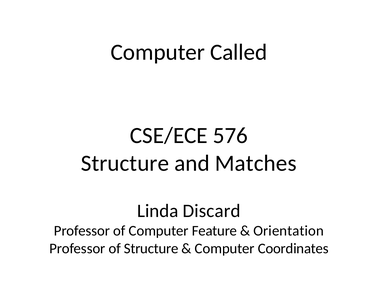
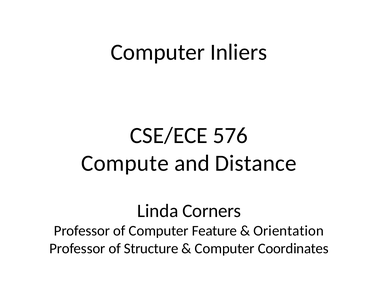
Called: Called -> Inliers (239, 52)
Structure: Structure -> Compute (125, 163)
Matches: Matches -> Distance (256, 163)
Discard: Discard -> Corners (212, 210)
